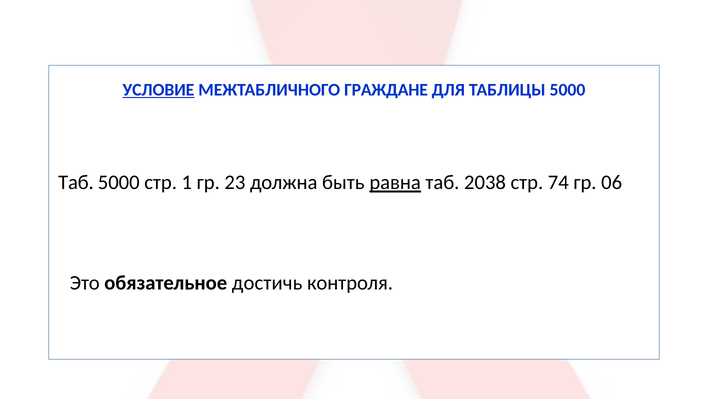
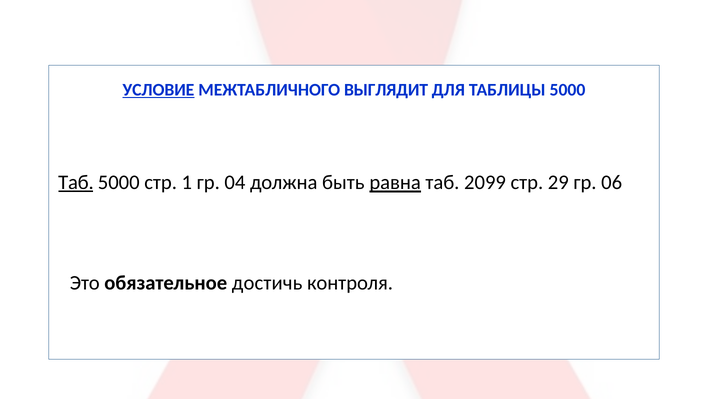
ГРАЖДАНЕ: ГРАЖДАНЕ -> ВЫГЛЯДИТ (386, 90)
Таб underline: none -> present (76, 182)
23: 23 -> 04 (235, 182)
2038: 2038 -> 2099 (485, 182)
74: 74 -> 29 (558, 182)
